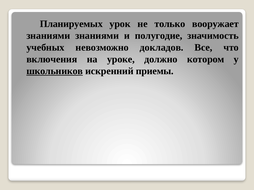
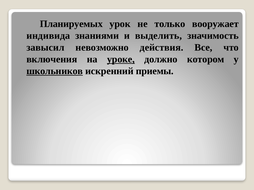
знаниями: знаниями -> индивида (48, 36)
полугодие: полугодие -> выделить (158, 36)
учебных: учебных -> завысил (45, 48)
докладов: докладов -> действия (162, 48)
уроке underline: none -> present (121, 59)
